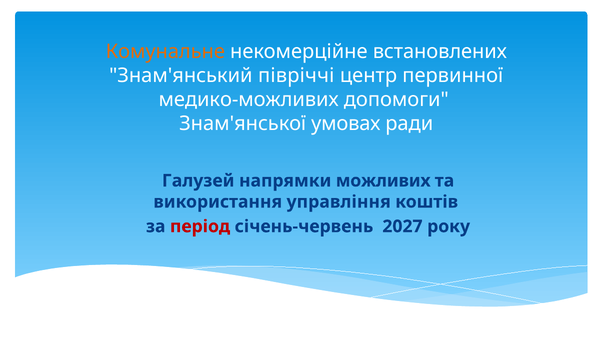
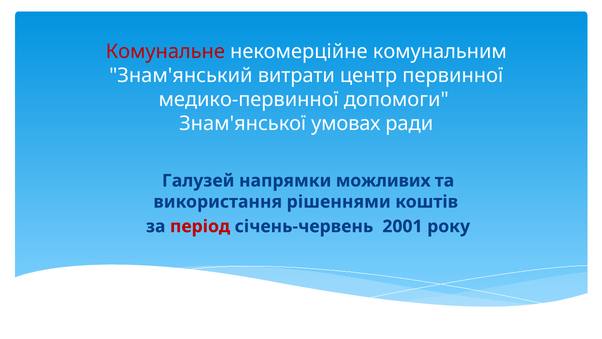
Комунальне colour: orange -> red (165, 51)
встановлених: встановлених -> комунальним (440, 51)
півріччі: півріччі -> витрати (296, 75)
медико-можливих: медико-можливих -> медико-первинної (249, 100)
управління: управління -> рішеннями (339, 202)
2027: 2027 -> 2001 (402, 226)
